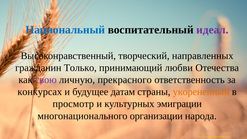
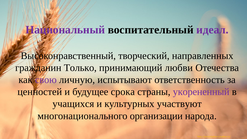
Национальный colour: blue -> purple (65, 30)
прекрасного: прекрасного -> испытывают (125, 80)
конкурсах: конкурсах -> ценностей (40, 92)
датам: датам -> срока (123, 92)
укорененный colour: orange -> purple (201, 92)
просмотр: просмотр -> учащихся (73, 104)
эмиграции: эмиграции -> участвуют (179, 104)
